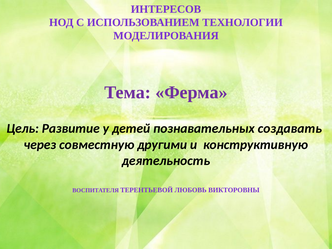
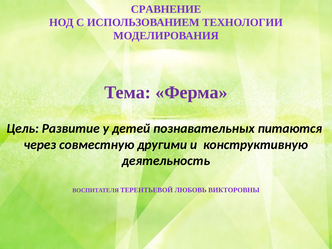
ИНТЕРЕСОВ: ИНТЕРЕСОВ -> СРАВНЕНИЕ (166, 9)
создавать: создавать -> питаются (290, 129)
